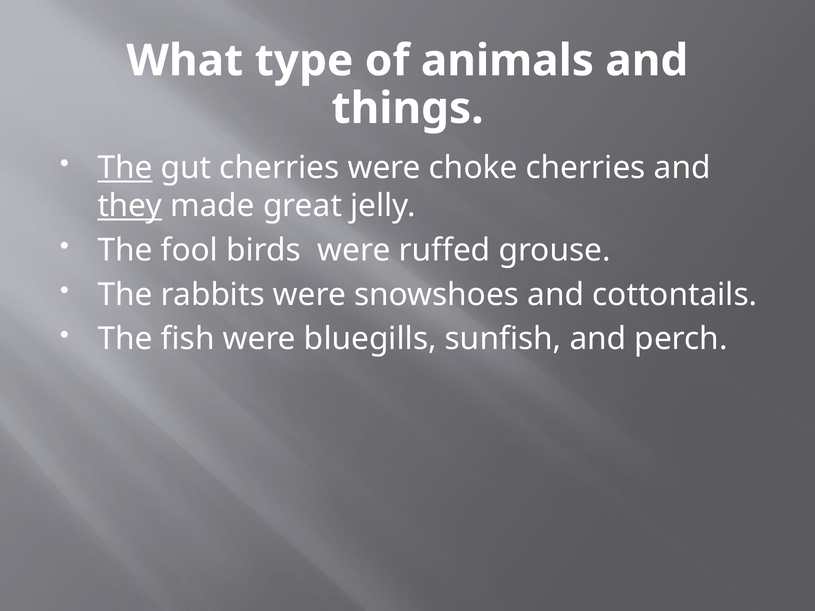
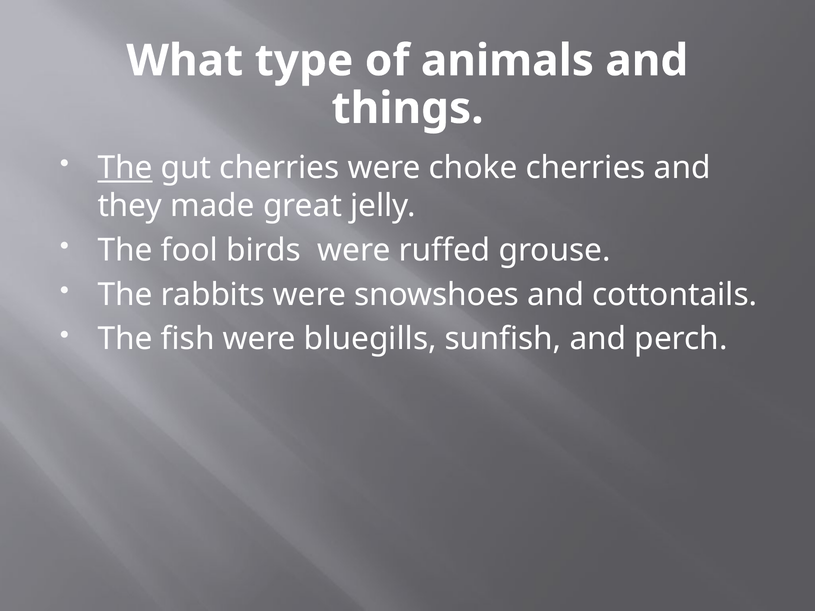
they underline: present -> none (130, 206)
